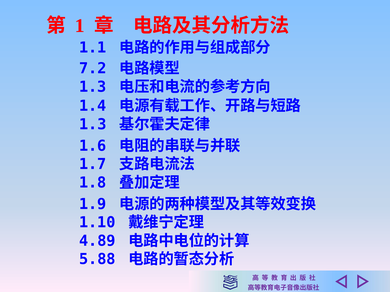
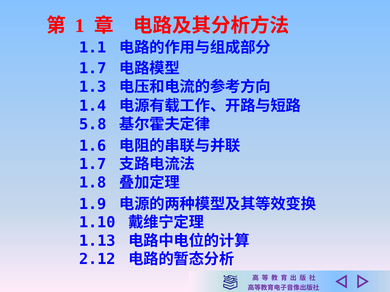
7.2: 7.2 -> 1.7 (93, 69)
1.3: 1.3 -> 5.8 (93, 125)
4.89: 4.89 -> 1.13 (97, 241)
5.88: 5.88 -> 2.12 (97, 260)
